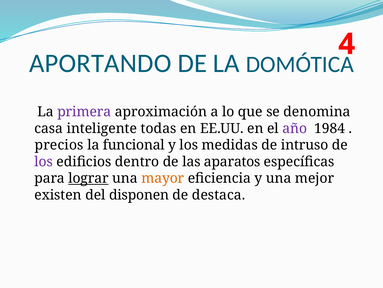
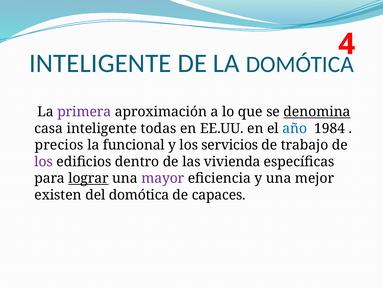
APORTANDO: APORTANDO -> INTELIGENTE (100, 63)
denomina underline: none -> present (317, 112)
año colour: purple -> blue (295, 128)
medidas: medidas -> servicios (230, 145)
intruso: intruso -> trabajo (305, 145)
aparatos: aparatos -> vivienda (232, 161)
mayor colour: orange -> purple (163, 178)
del disponen: disponen -> domótica (139, 194)
destaca: destaca -> capaces (219, 194)
